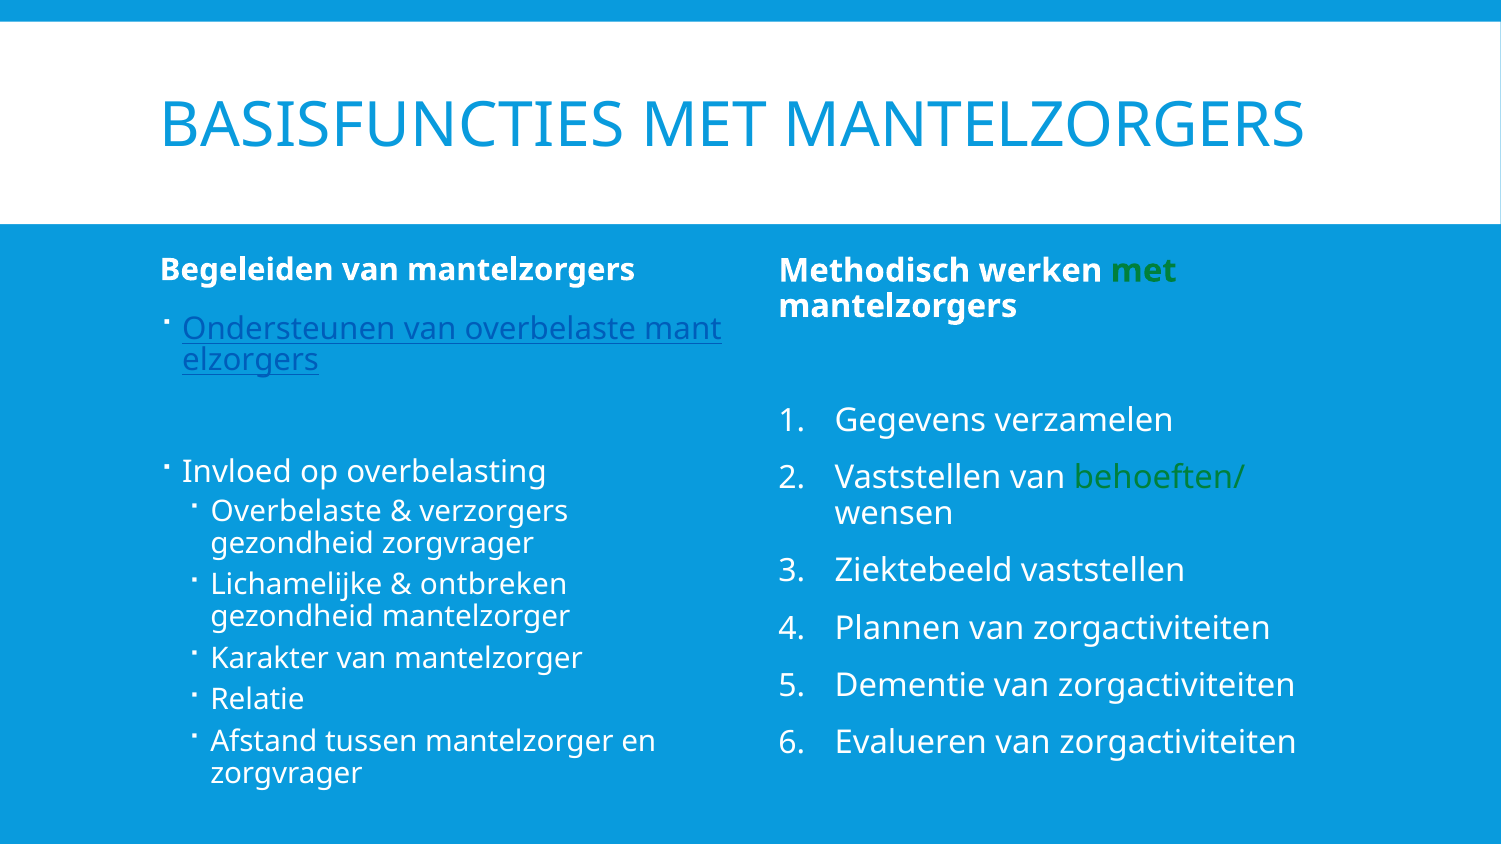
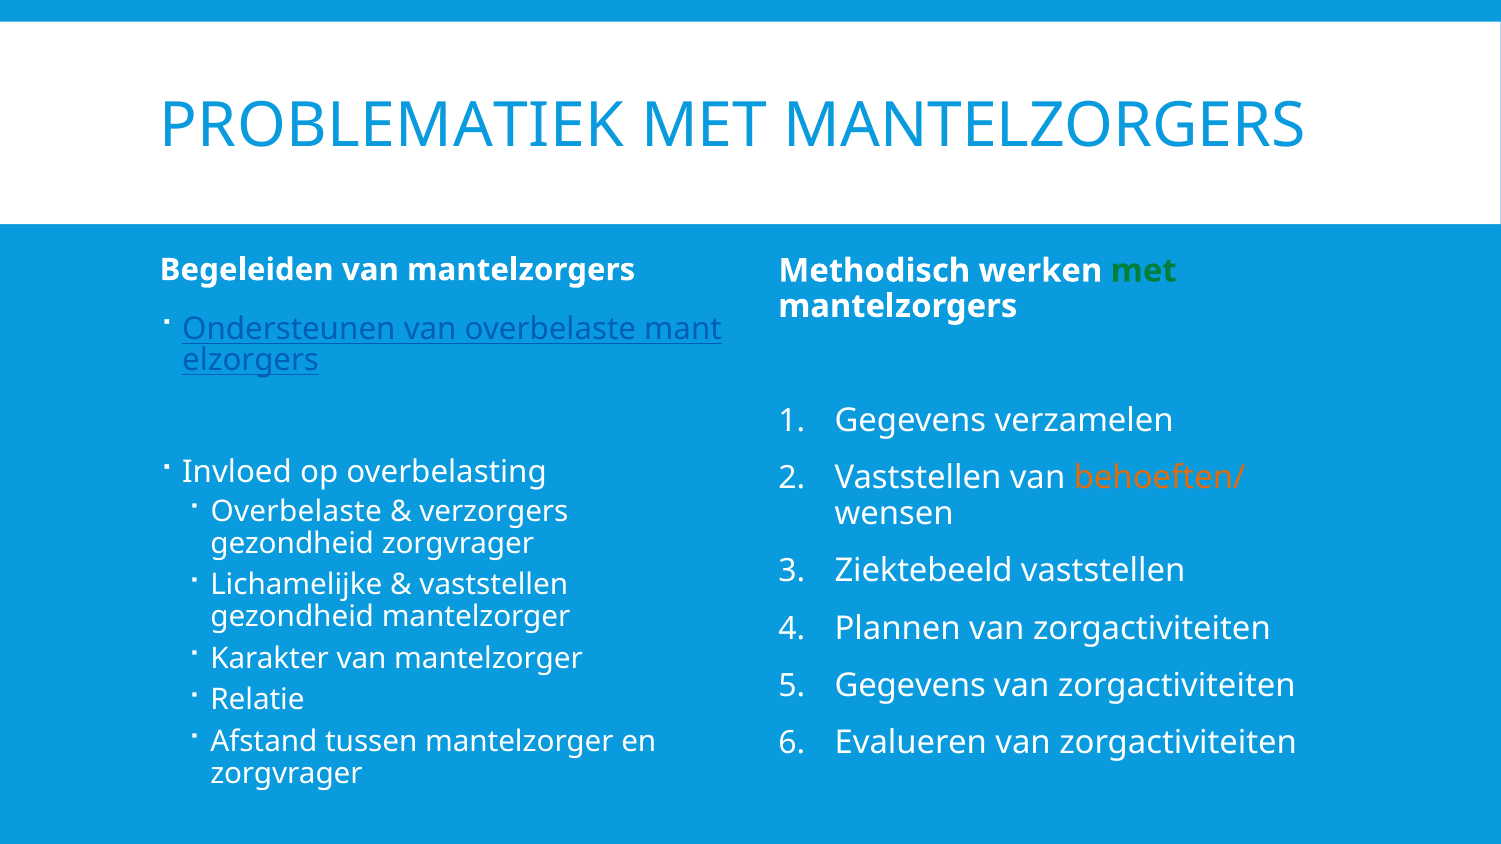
BASISFUNCTIES: BASISFUNCTIES -> PROBLEMATIEK (392, 126)
behoeften/ colour: green -> orange (1160, 478)
ontbreken: ontbreken -> vaststellen (494, 585)
Dementie: Dementie -> Gegevens (910, 686)
